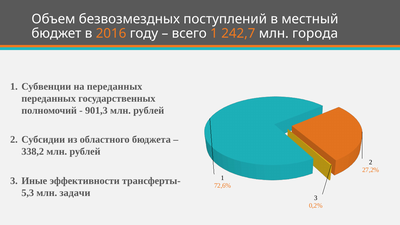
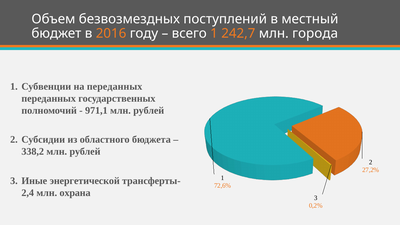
901,3: 901,3 -> 971,1 (96, 111)
эффективности: эффективности -> энергетической (85, 181)
5,3: 5,3 -> 2,4 (28, 193)
задачи: задачи -> охрана (75, 193)
